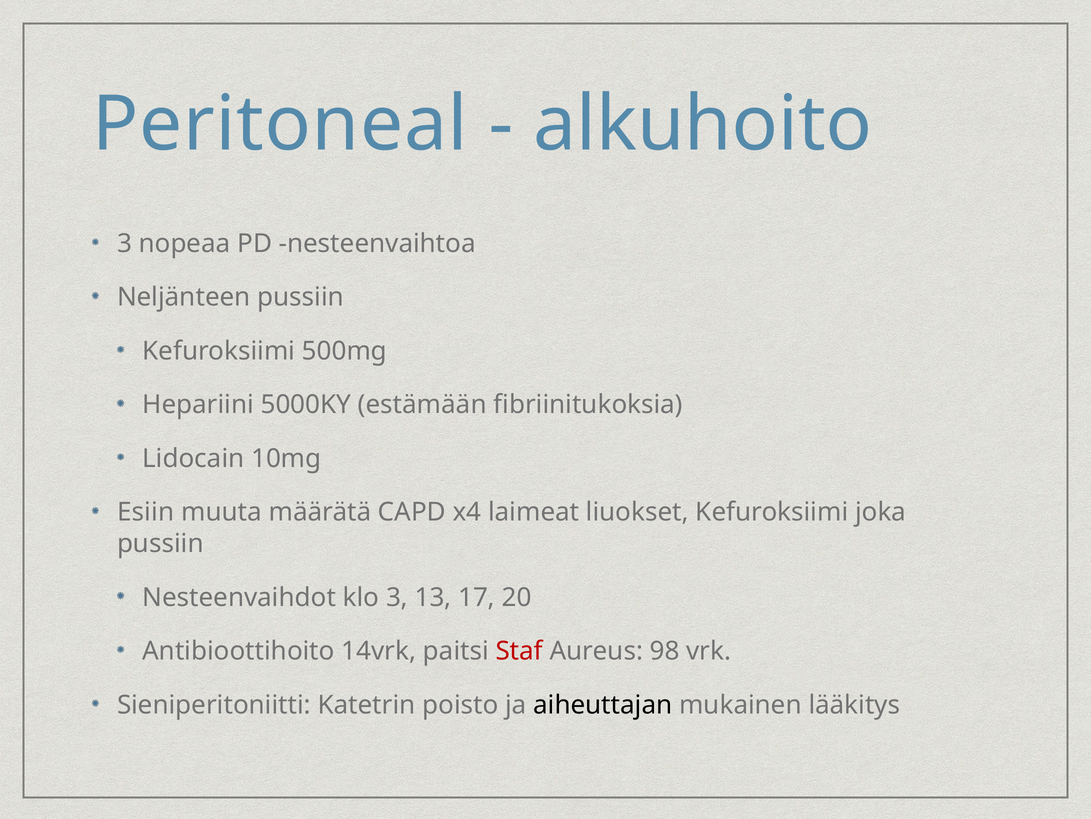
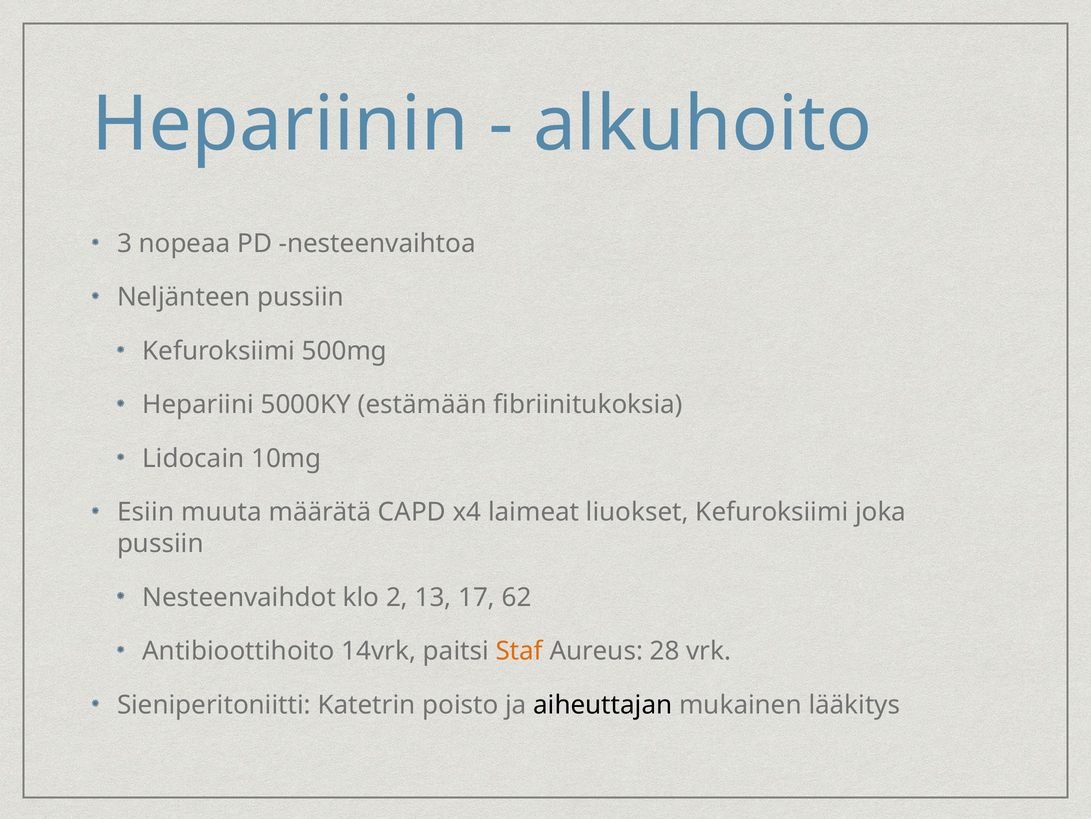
Peritoneal: Peritoneal -> Hepariinin (280, 124)
klo 3: 3 -> 2 (397, 597)
20: 20 -> 62 (517, 597)
Staf colour: red -> orange (519, 651)
98: 98 -> 28 (665, 651)
